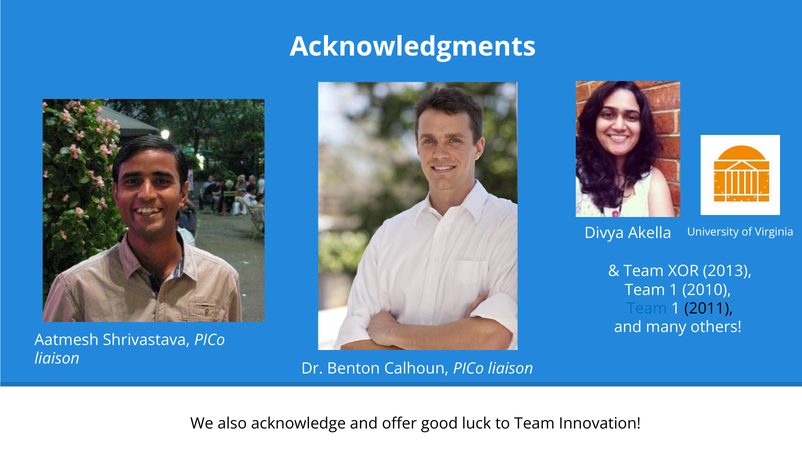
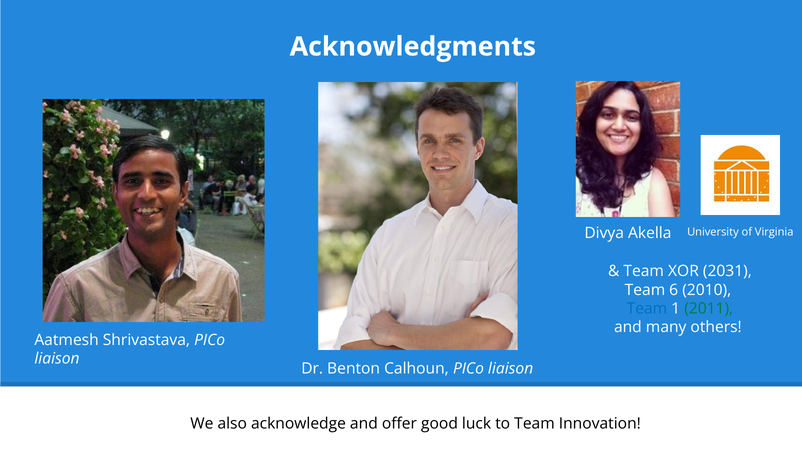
2013: 2013 -> 2031 (727, 271)
1: 1 -> 6 (674, 290)
2011 colour: black -> green (709, 309)
